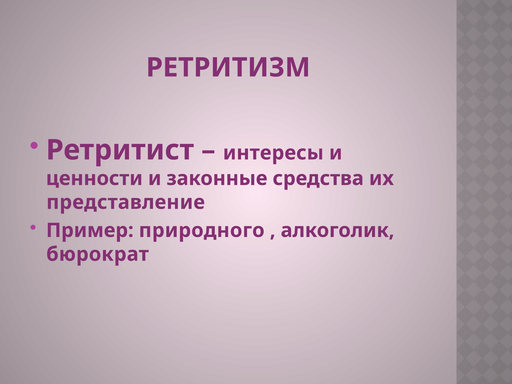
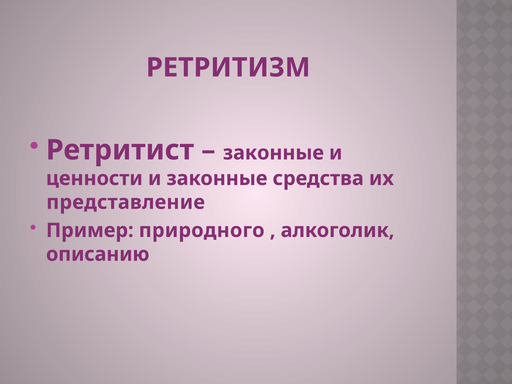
интересы: интересы -> законные (273, 153)
бюрократ: бюрократ -> описанию (98, 254)
